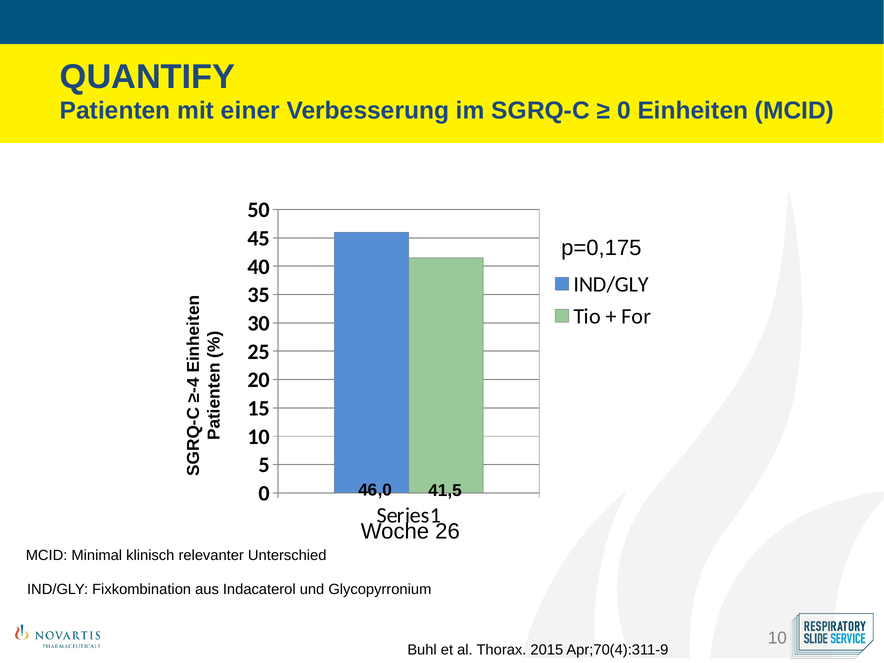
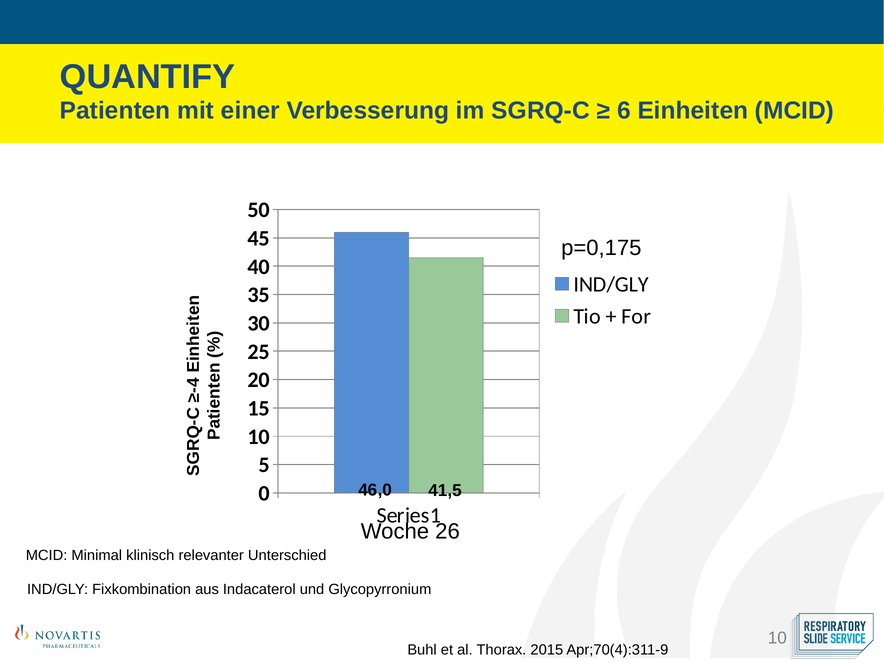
0: 0 -> 6 (624, 111)
